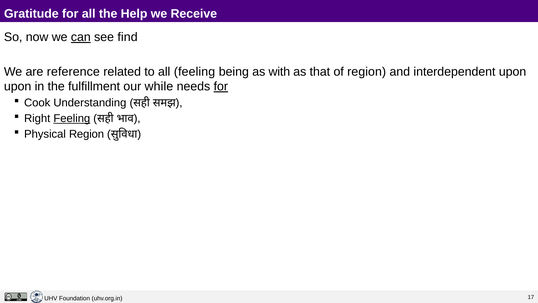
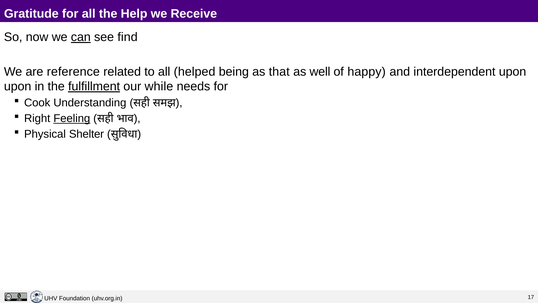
all feeling: feeling -> helped (195, 72)
with: with -> that (279, 72)
that: that -> well (320, 72)
of region: region -> happy (367, 72)
fulfillment underline: none -> present (94, 86)
for underline: present -> none (221, 86)
Physical Region: Region -> Shelter (86, 134)
